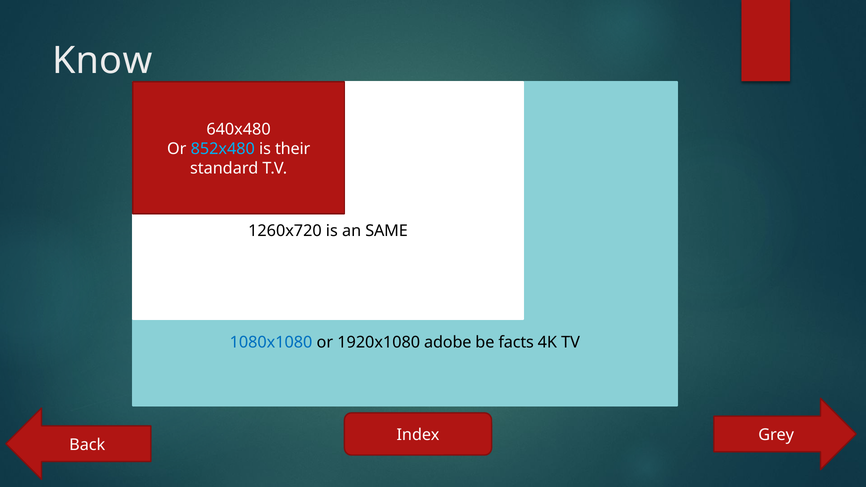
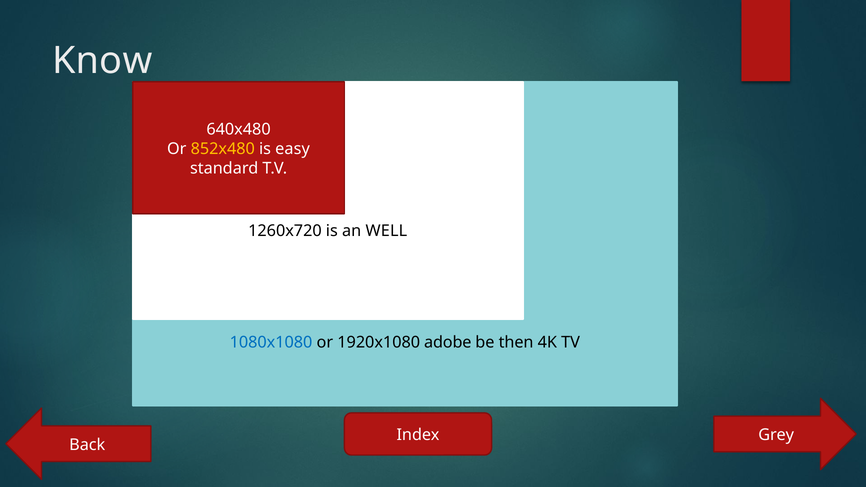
852x480 colour: light blue -> yellow (223, 149)
their: their -> easy (293, 149)
SAME: SAME -> WELL (386, 231)
facts: facts -> then (516, 342)
